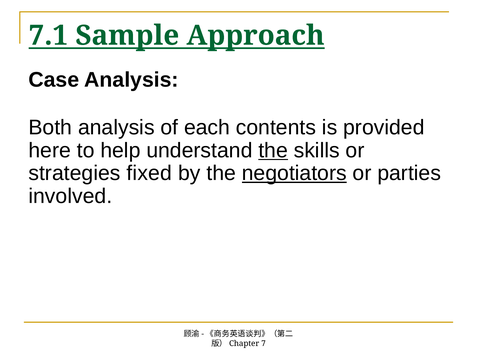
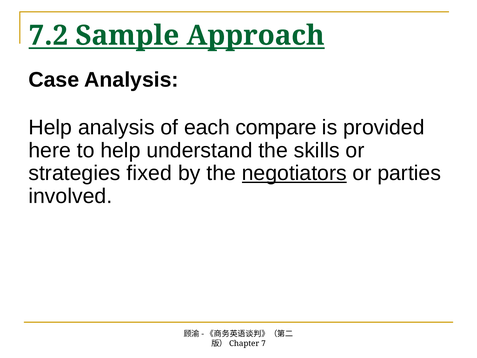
7.1: 7.1 -> 7.2 (48, 35)
Both: Both -> Help (50, 127)
contents: contents -> compare (276, 127)
the underline: present -> none (273, 150)
